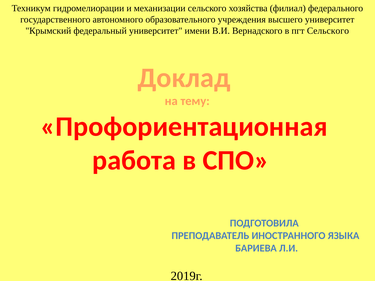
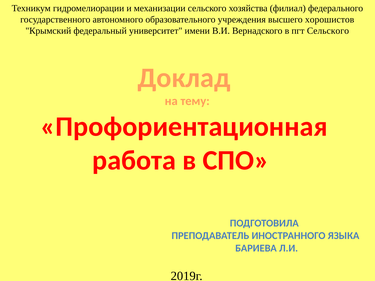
высшего университет: университет -> хорошистов (330, 20)
